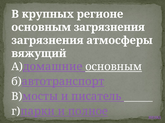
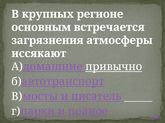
основным загрязнения: загрязнения -> встречается (109, 27)
вяжущий: вяжущий -> иссякают (39, 54)
А)домашние основным: основным -> привычно (114, 67)
